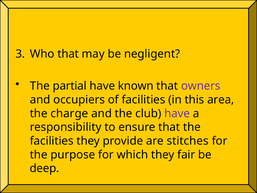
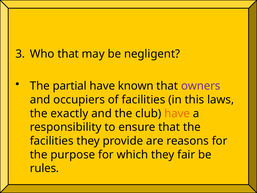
area: area -> laws (221, 100)
charge: charge -> exactly (69, 113)
have colour: purple -> orange (177, 113)
stitches: stitches -> reasons (188, 141)
deep: deep -> rules (44, 168)
